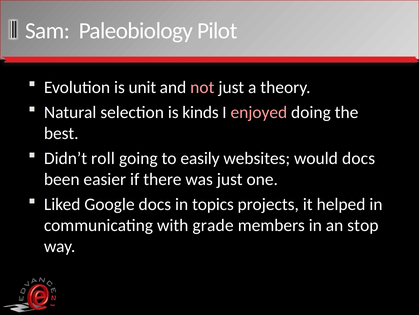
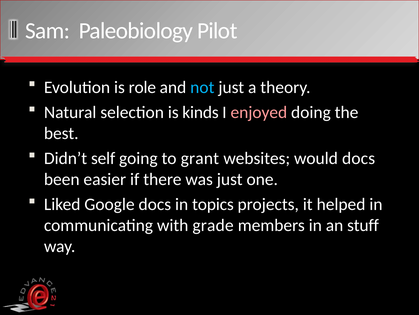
unit: unit -> role (142, 87)
not colour: pink -> light blue (202, 87)
roll: roll -> self (103, 158)
easily: easily -> grant (200, 158)
stop: stop -> stuff (363, 225)
